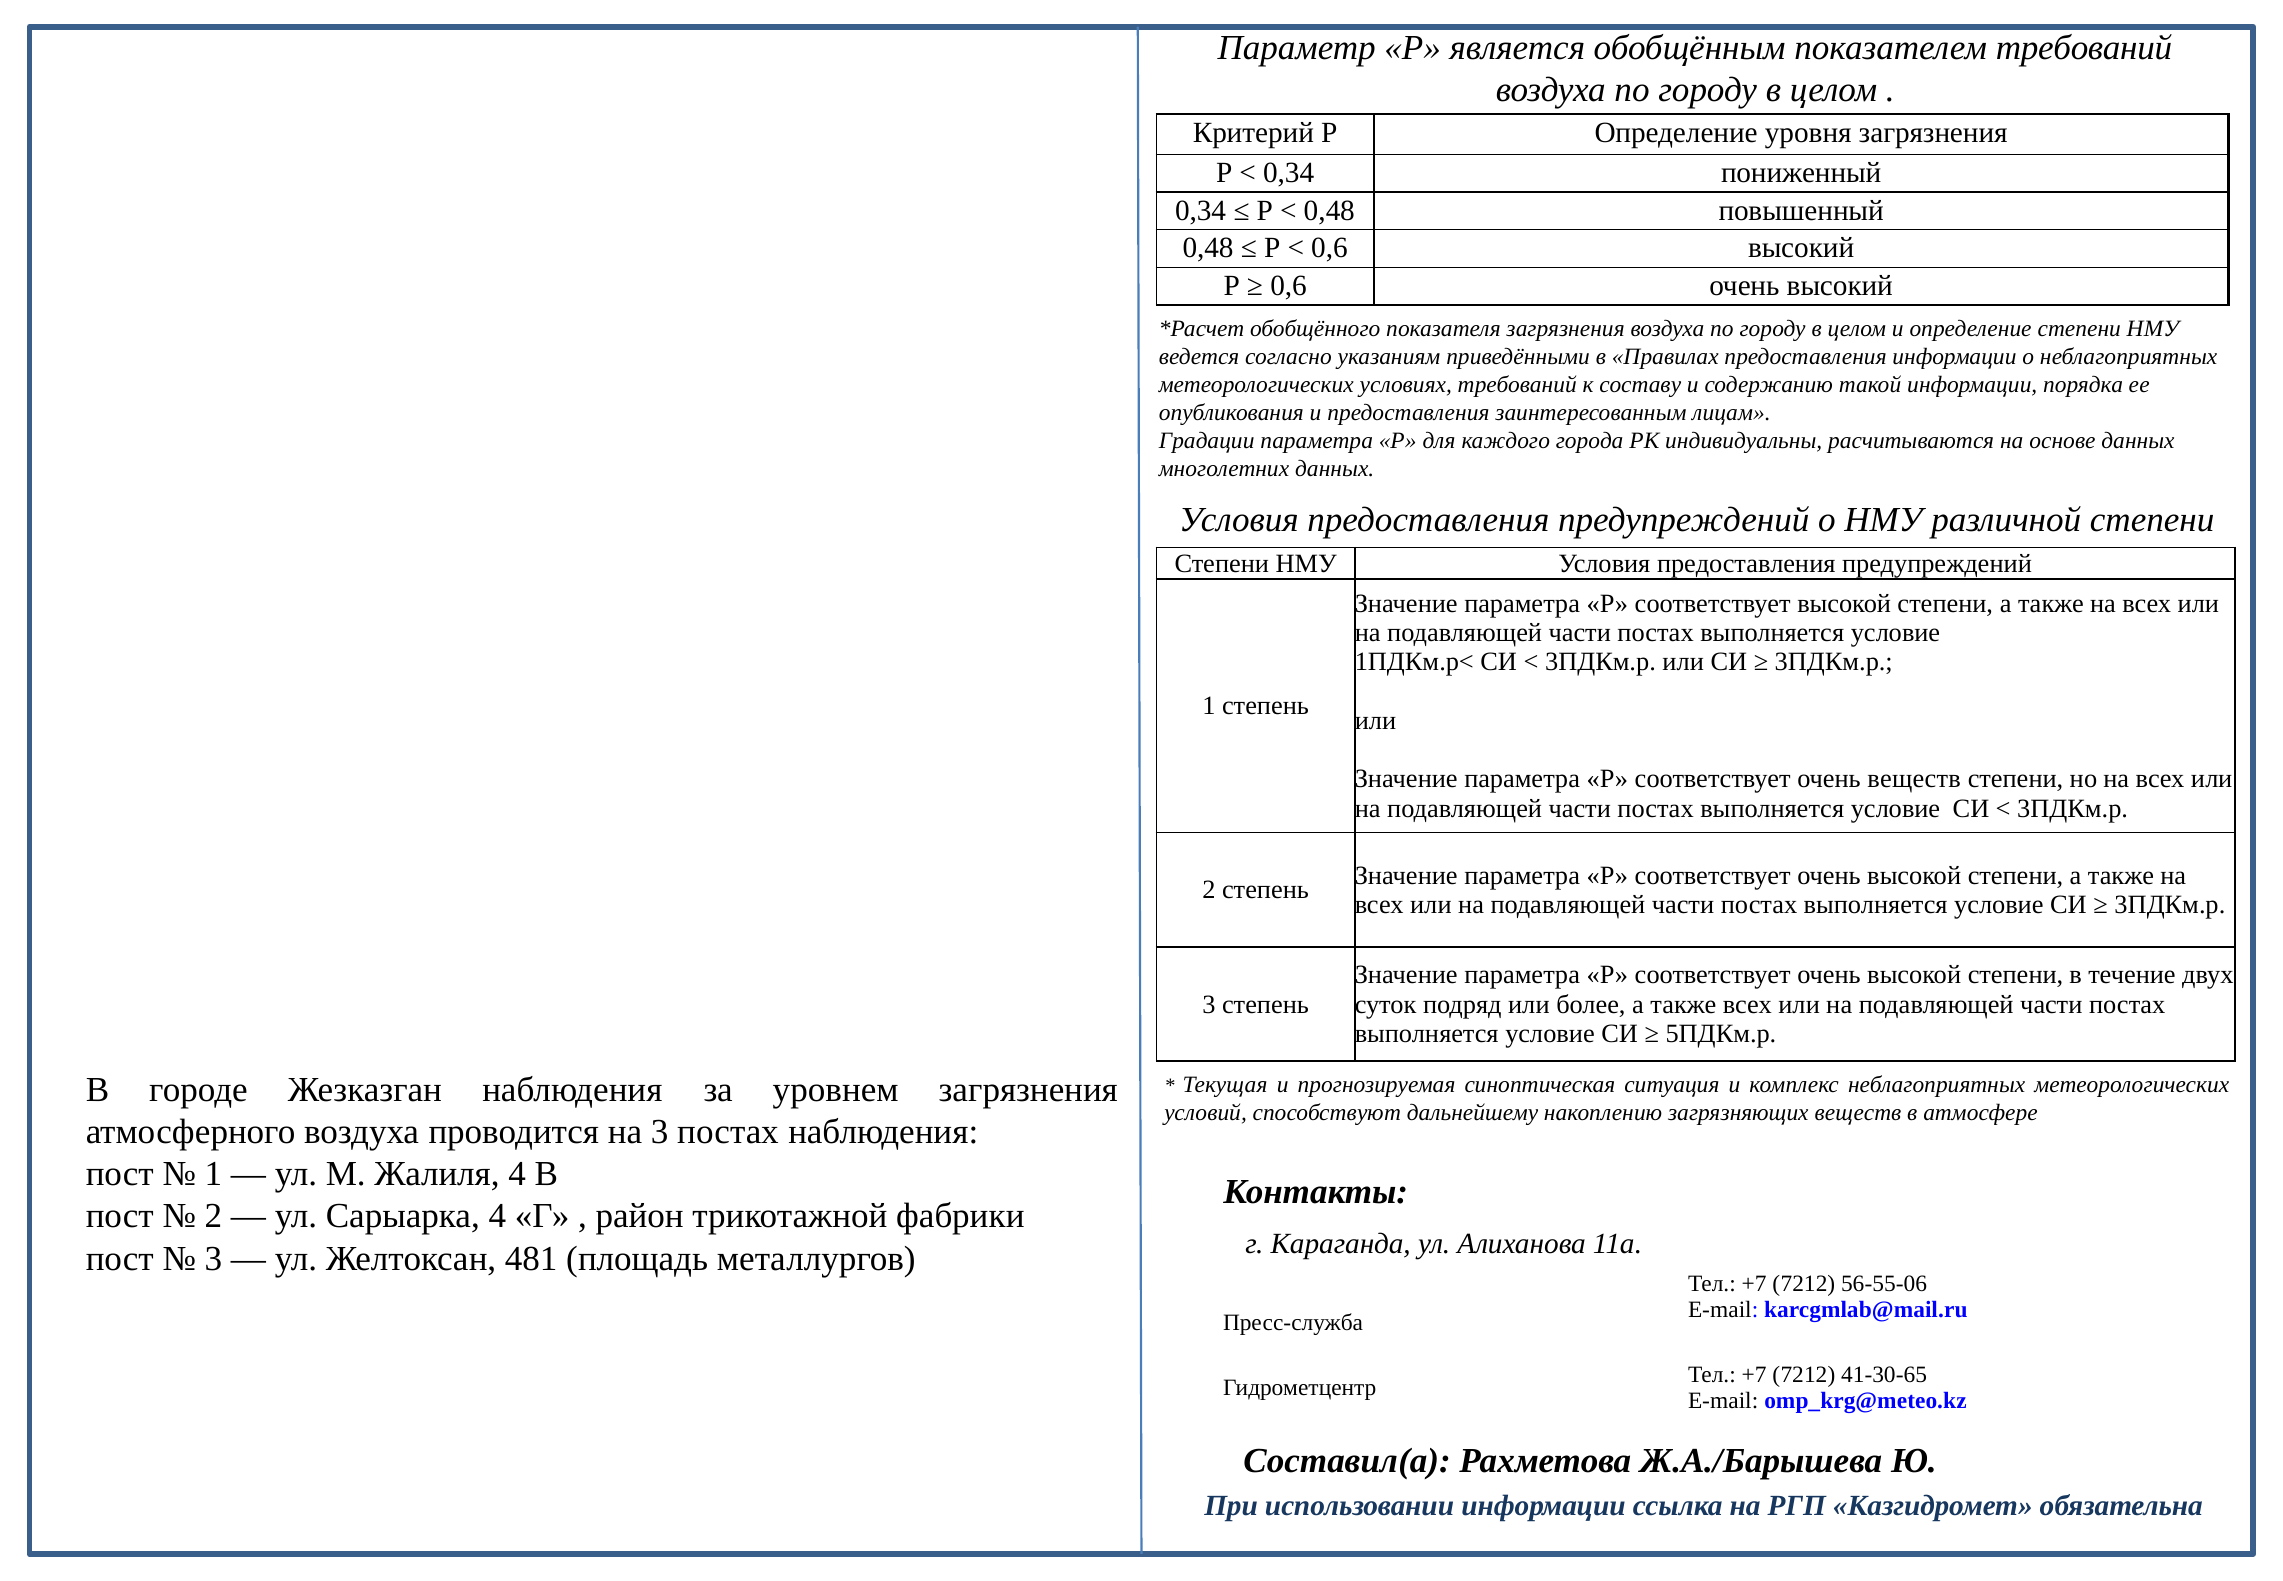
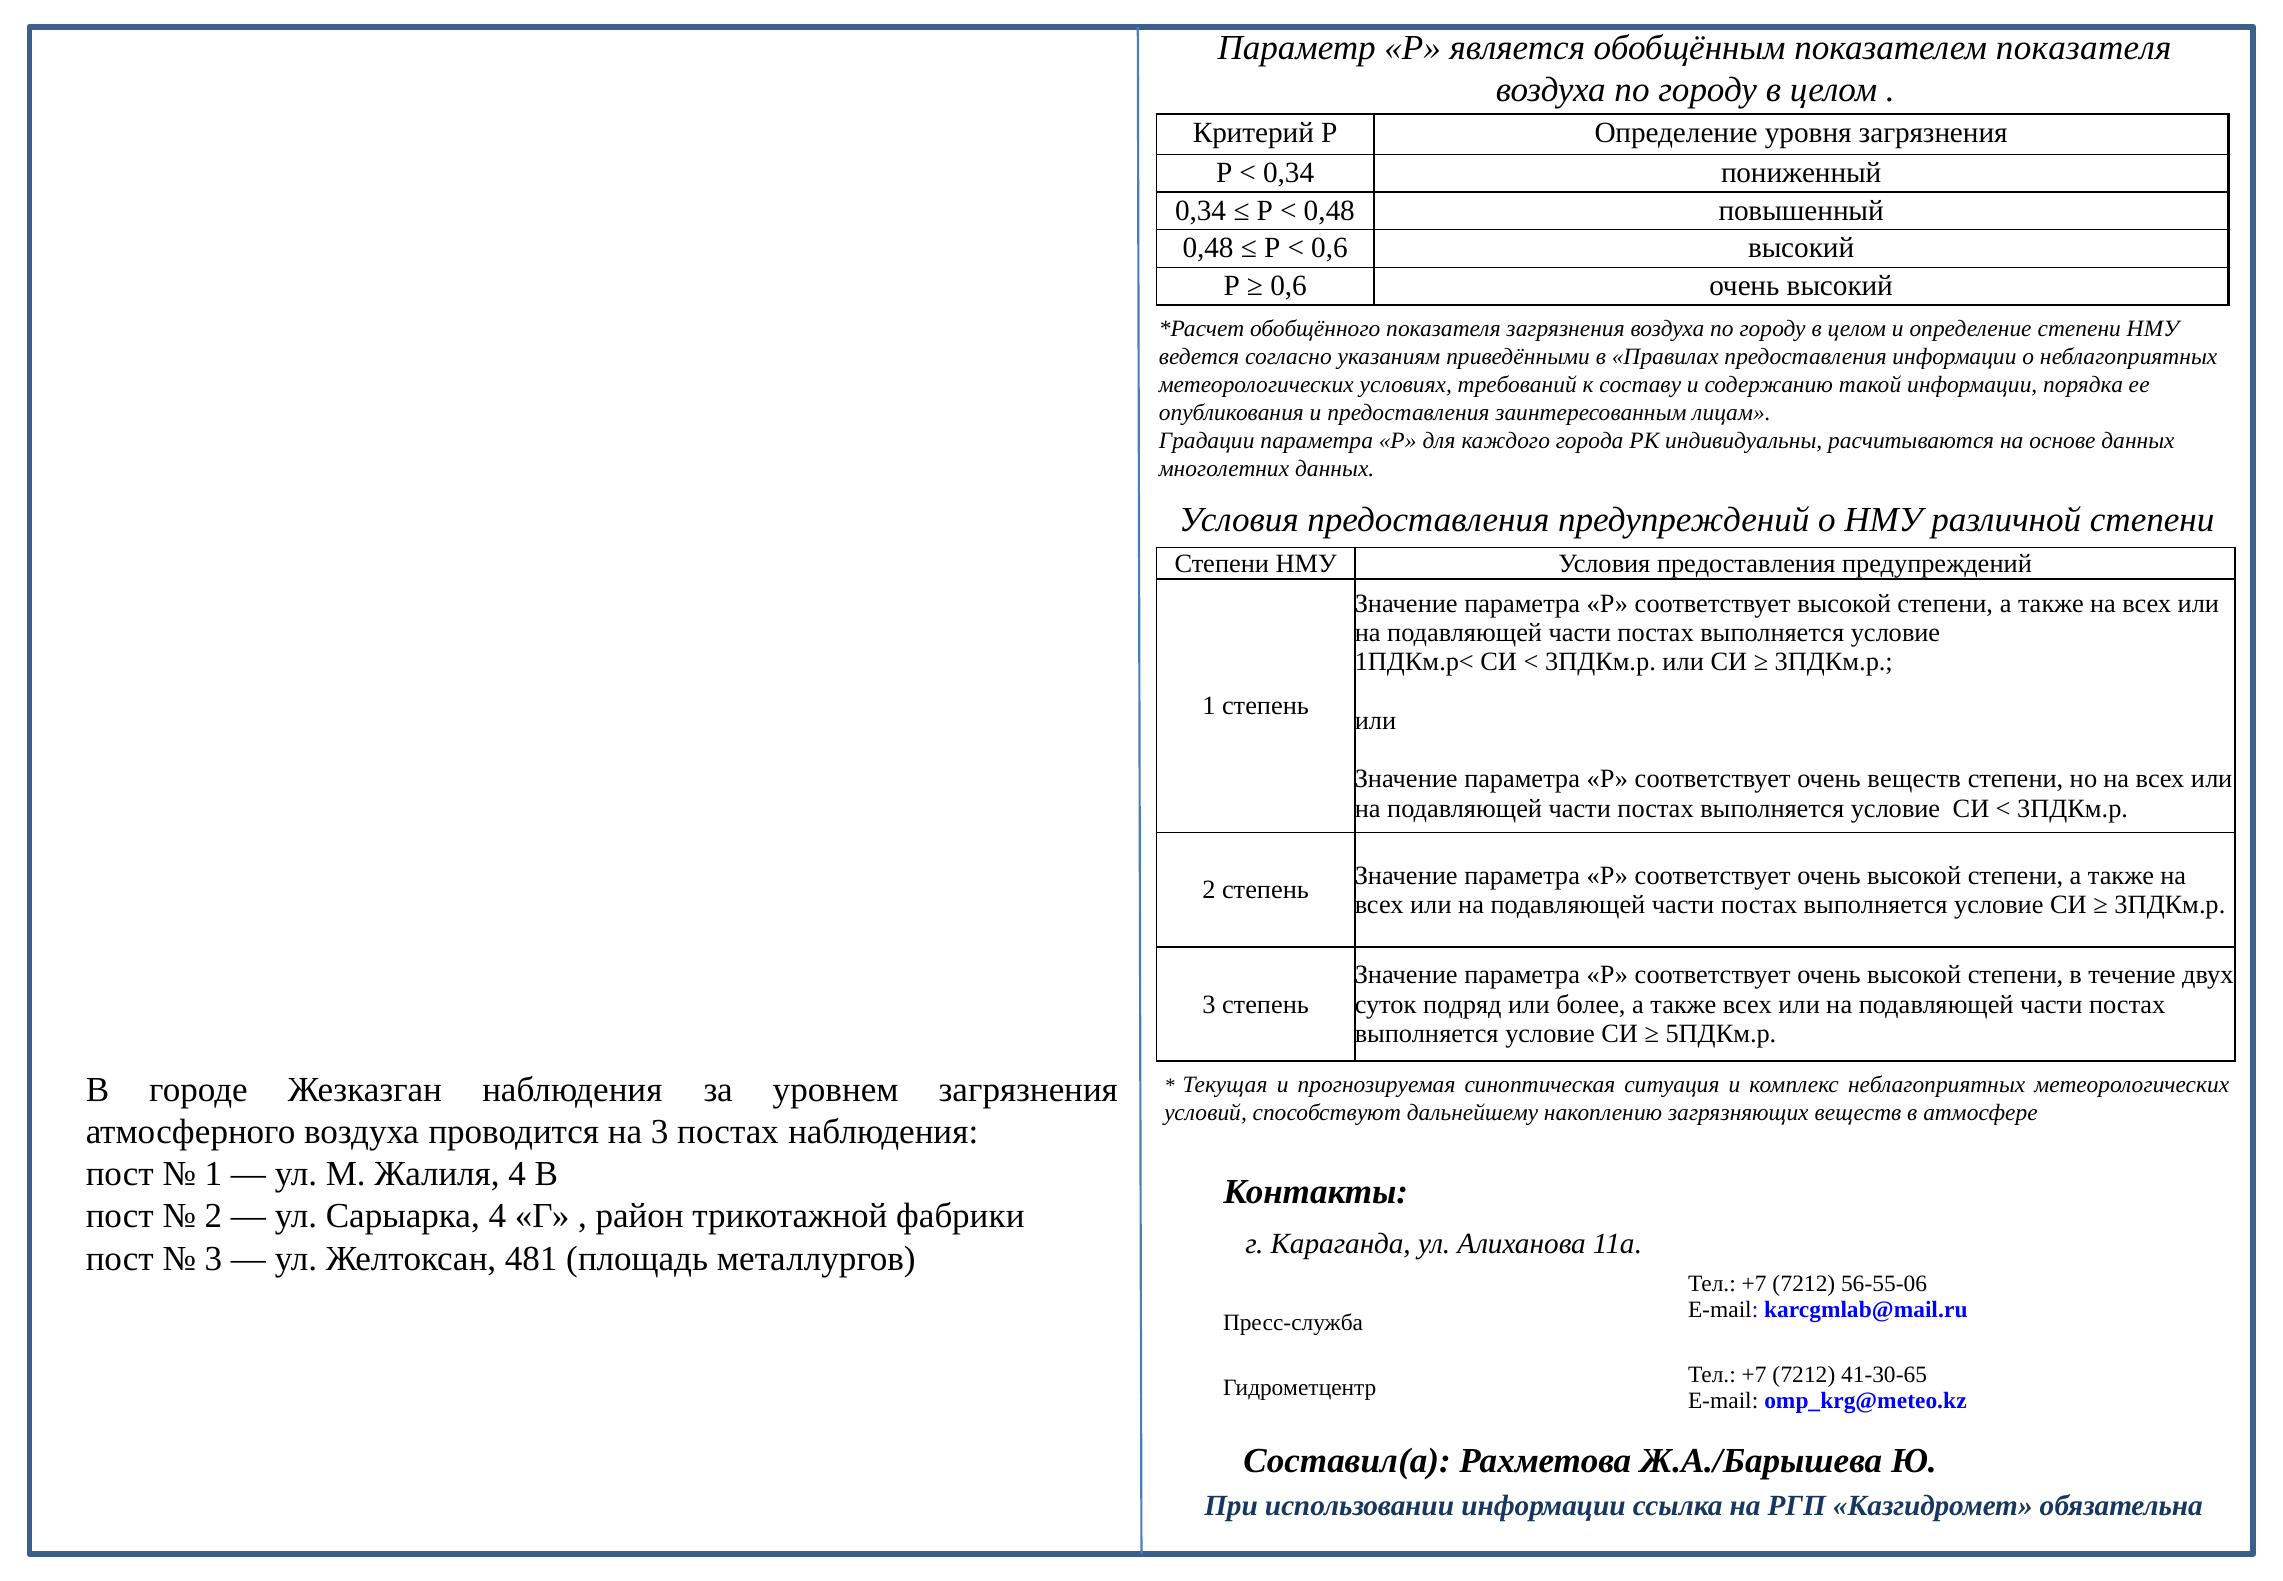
показателем требований: требований -> показателя (2084, 48)
